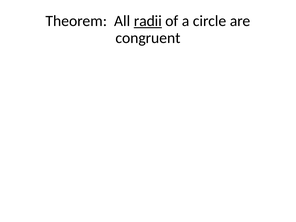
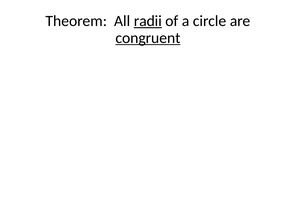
congruent underline: none -> present (148, 38)
